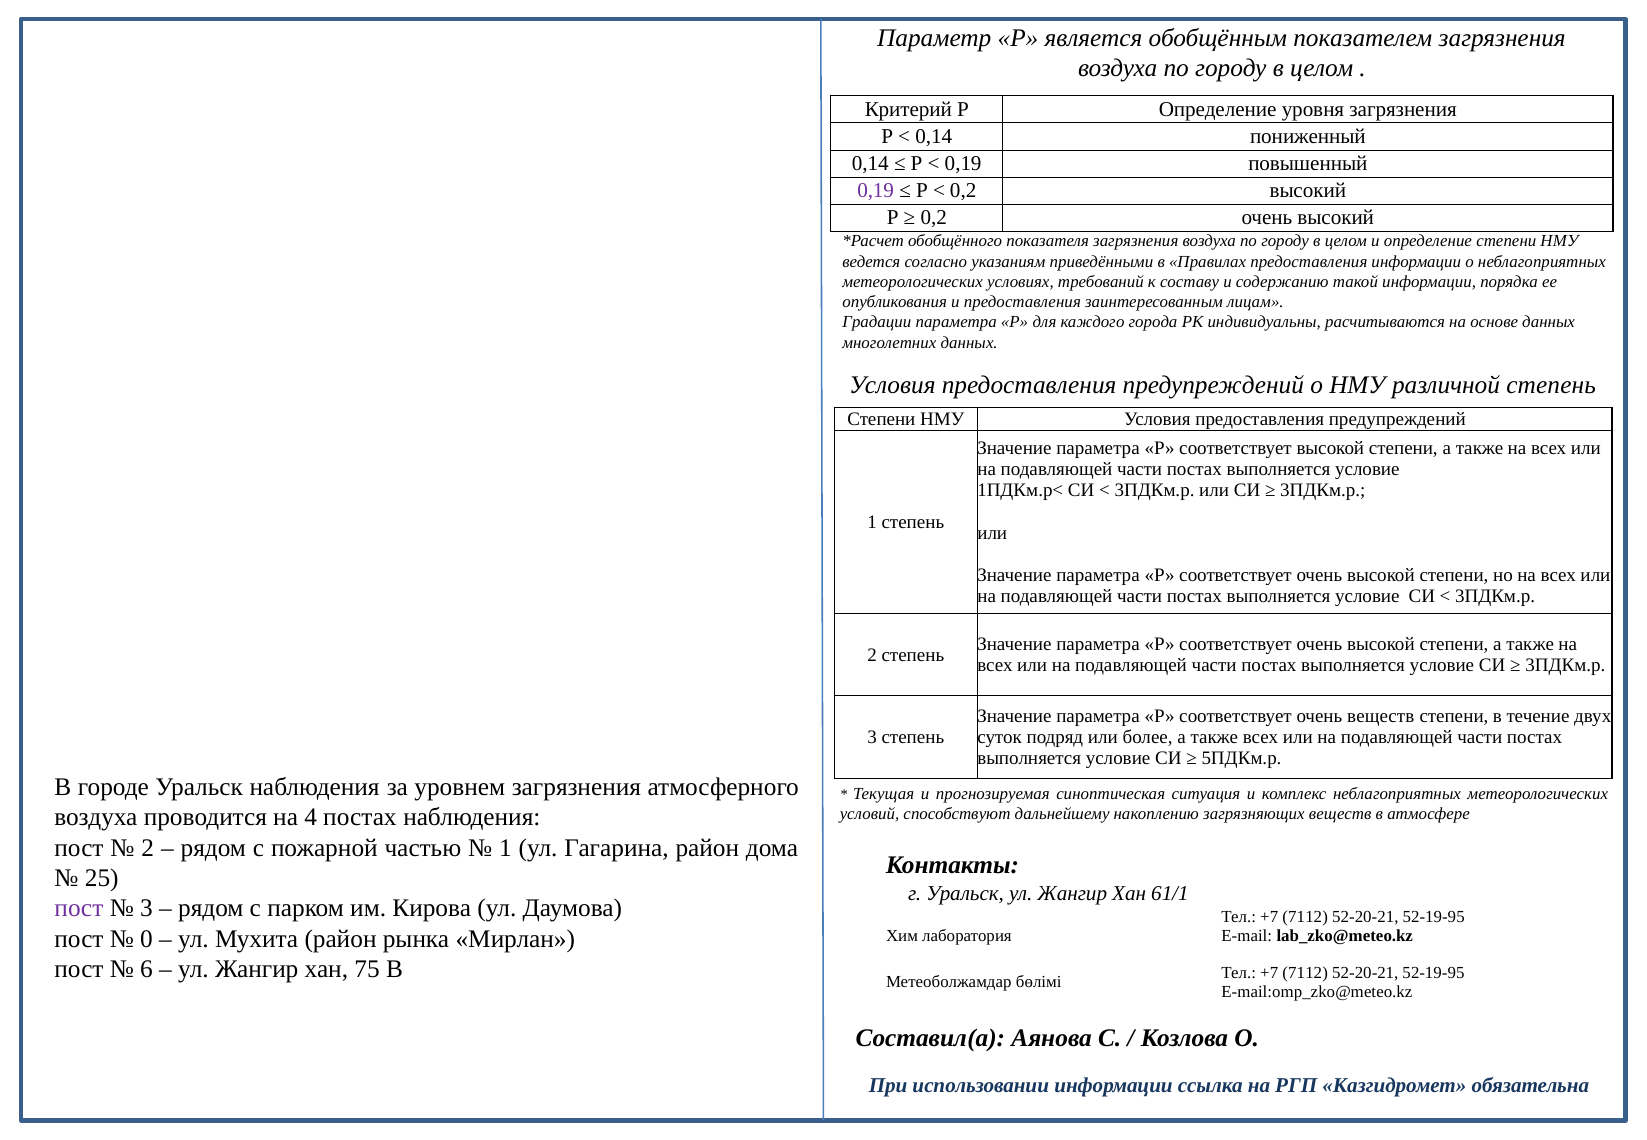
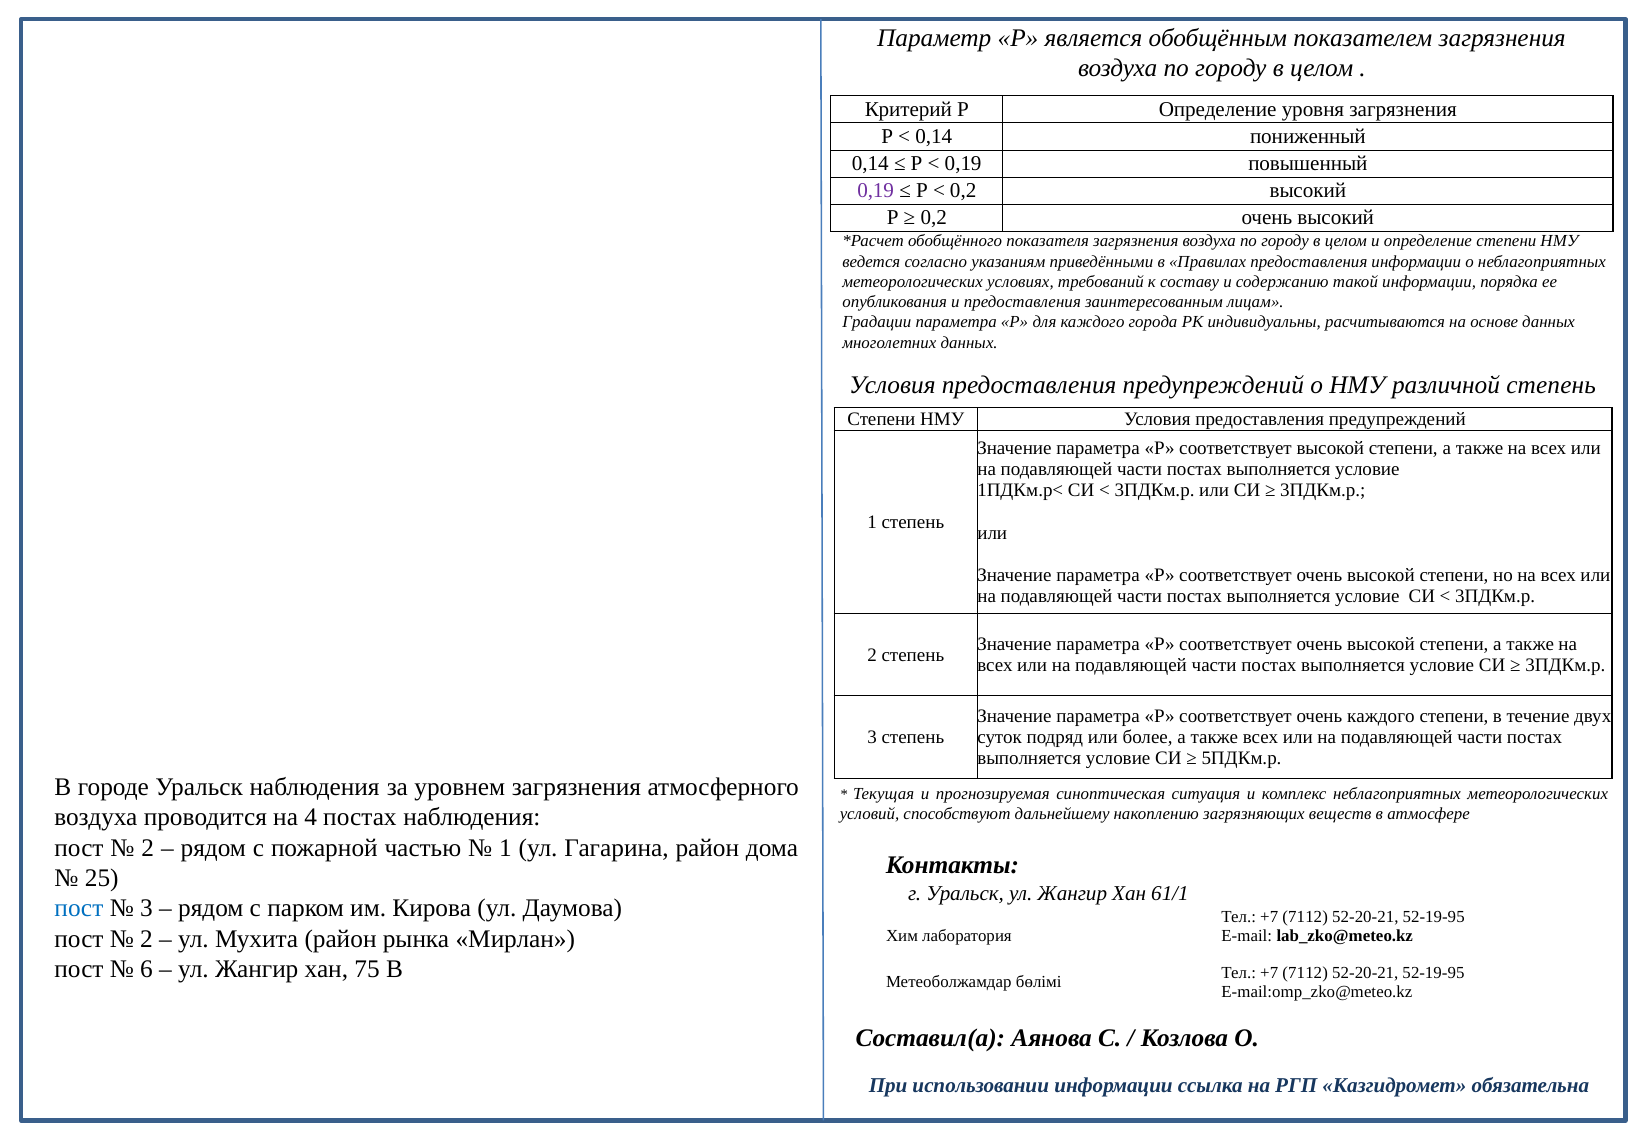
очень веществ: веществ -> каждого (1381, 716)
пост colour: purple -> blue (79, 909)
0: 0 -> 2 (147, 939)
